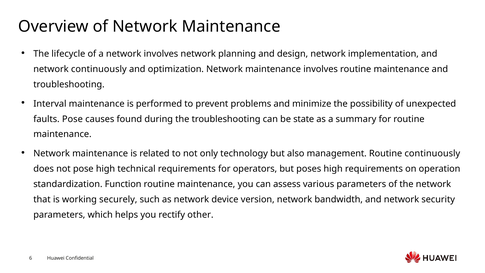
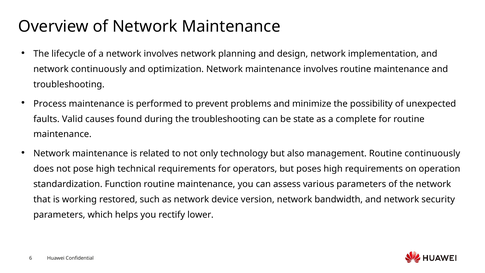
Interval: Interval -> Process (50, 104)
faults Pose: Pose -> Valid (72, 119)
summary: summary -> complete (356, 119)
securely: securely -> restored (118, 199)
other: other -> lower (200, 215)
